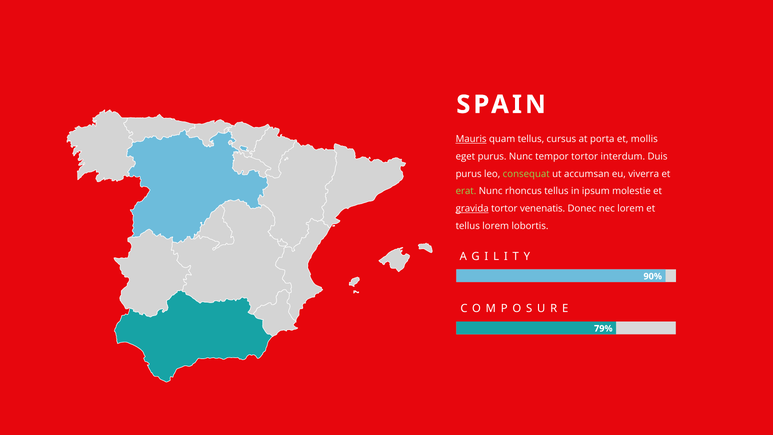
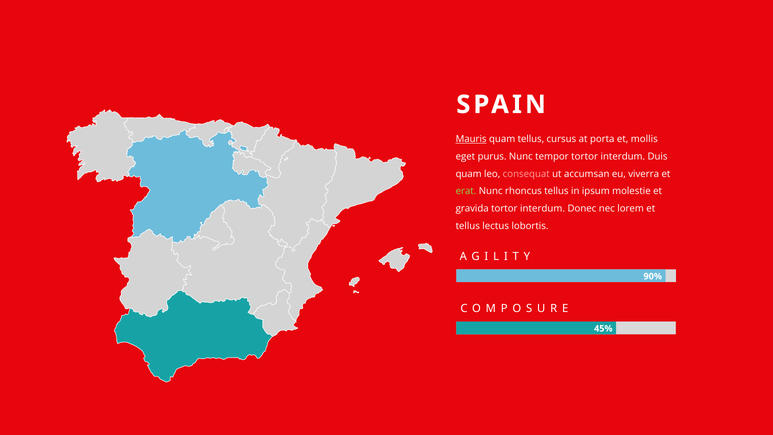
purus: purus -> quam (469, 174)
consequat colour: light green -> pink (526, 174)
gravida underline: present -> none (472, 209)
venenatis: venenatis -> interdum (543, 209)
tellus lorem: lorem -> lectus (496, 226)
79%: 79% -> 45% (603, 328)
